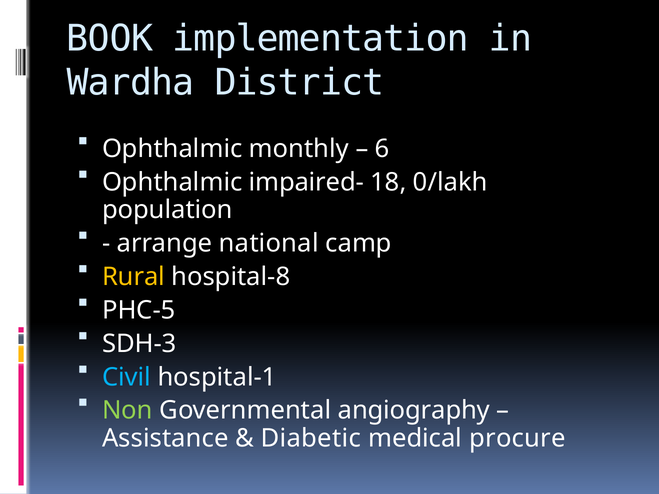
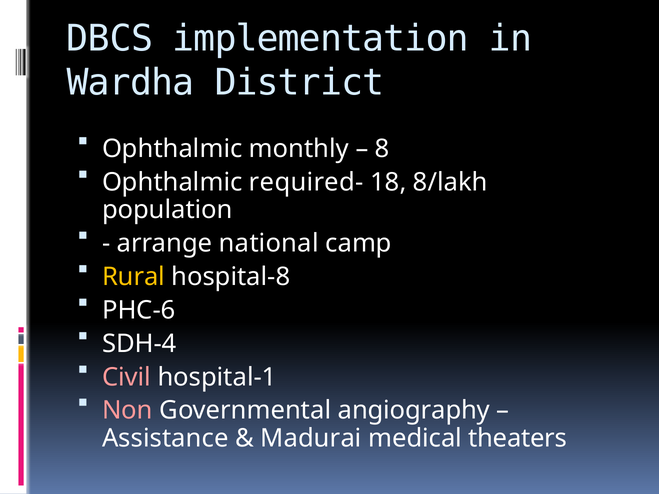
BOOK: BOOK -> DBCS (110, 39)
6: 6 -> 8 (382, 149)
impaired-: impaired- -> required- (306, 182)
0/lakh: 0/lakh -> 8/lakh (450, 182)
PHC-5: PHC-5 -> PHC-6 (139, 310)
SDH-3: SDH-3 -> SDH-4 (139, 344)
Civil colour: light blue -> pink (127, 377)
Non colour: light green -> pink (127, 411)
Diabetic: Diabetic -> Madurai (311, 438)
procure: procure -> theaters (518, 438)
